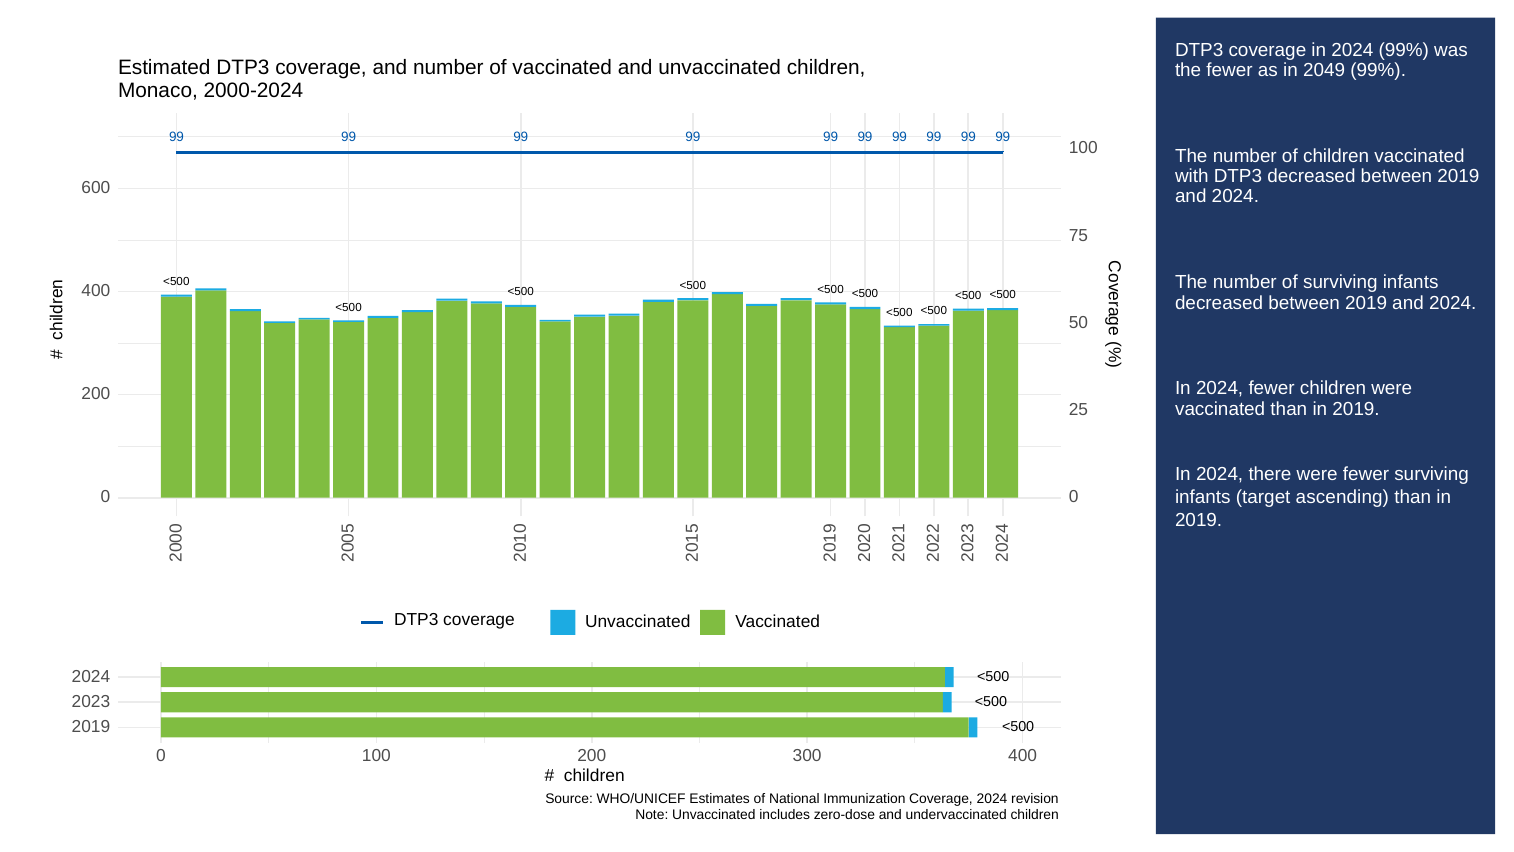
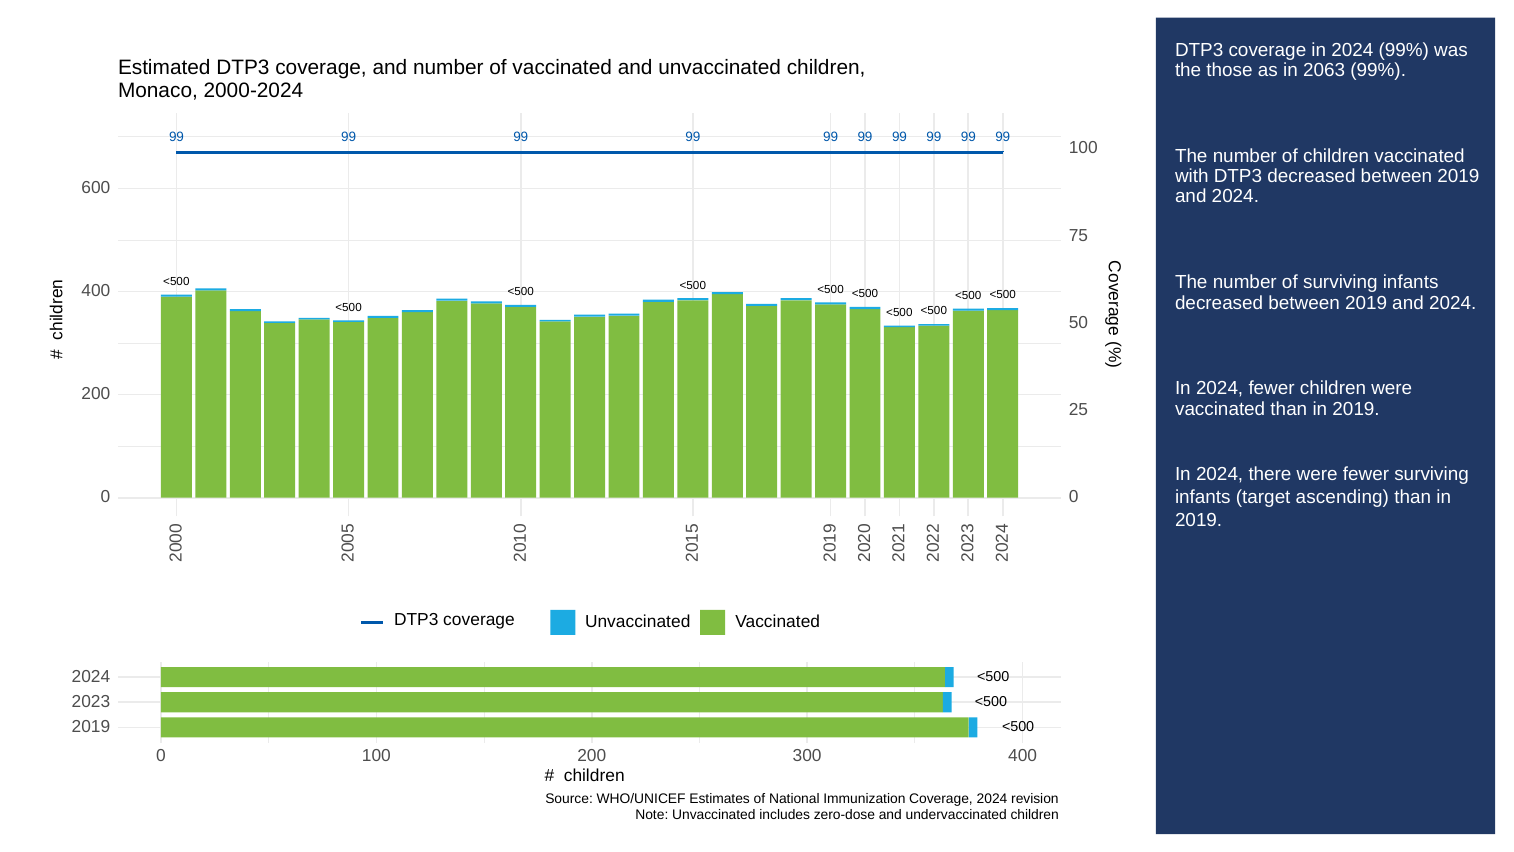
the fewer: fewer -> those (1230, 70)
2049: 2049 -> 2063 (1324, 70)
